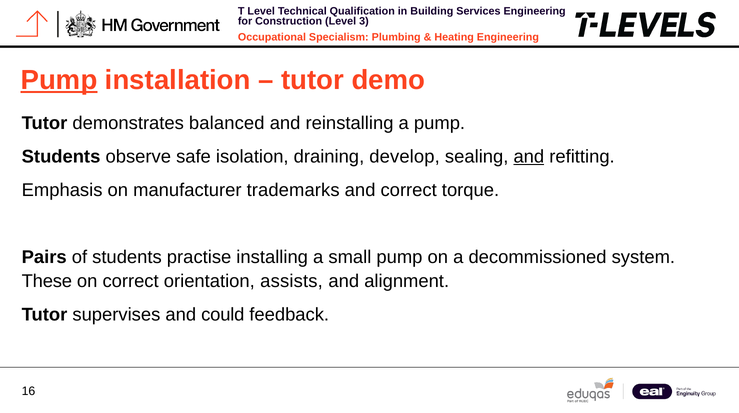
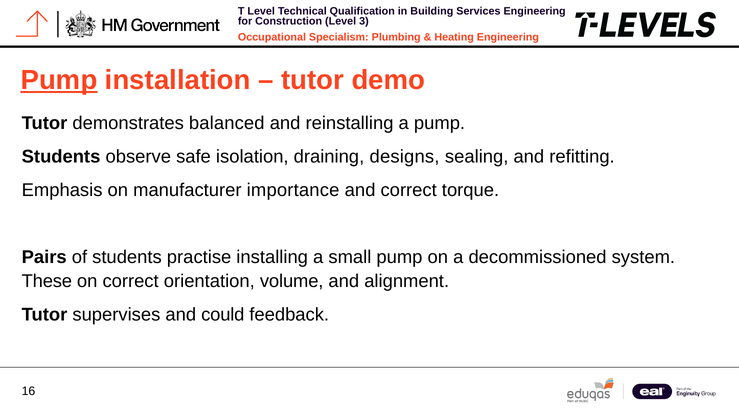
develop: develop -> designs (405, 157)
and underline: present -> none (529, 157)
trademarks: trademarks -> importance (293, 190)
assists: assists -> volume (292, 281)
